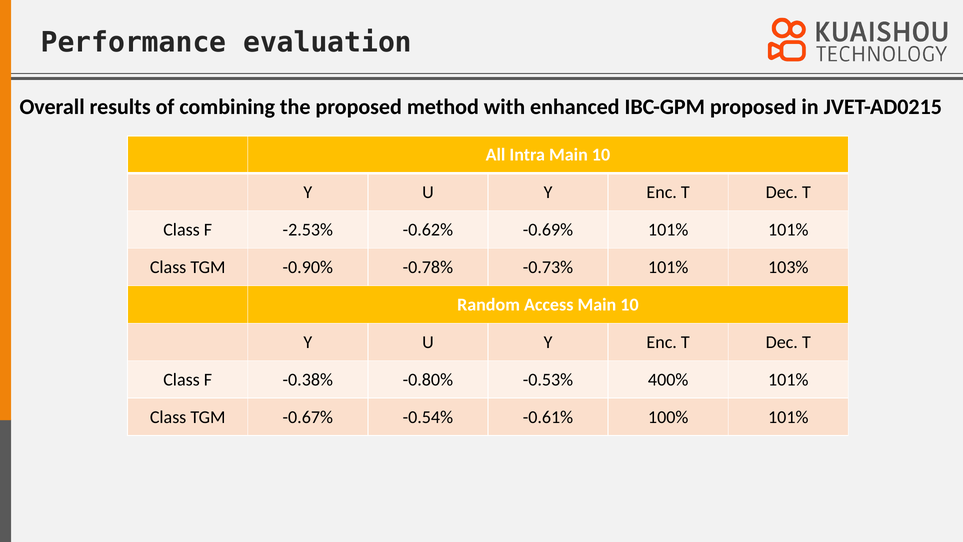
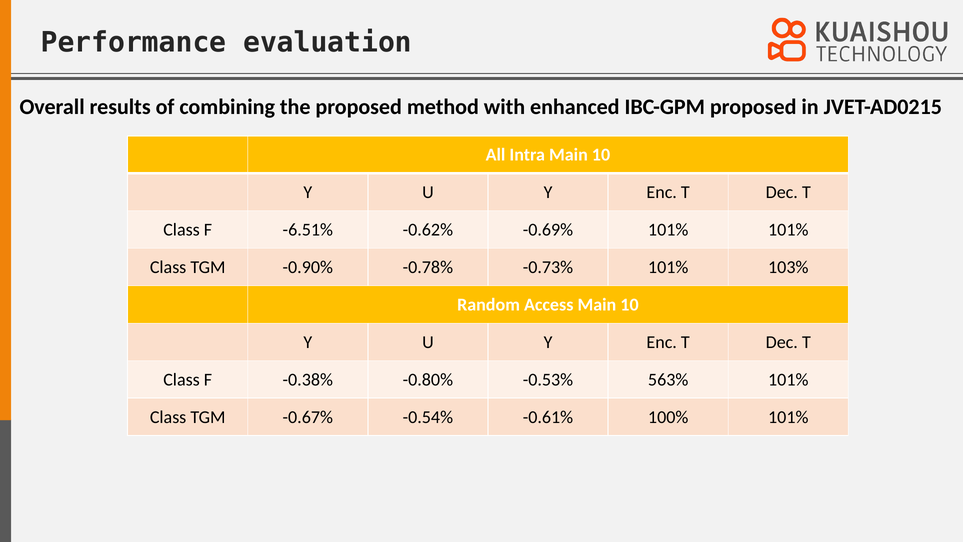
-2.53%: -2.53% -> -6.51% (308, 230)
400%: 400% -> 563% (668, 380)
